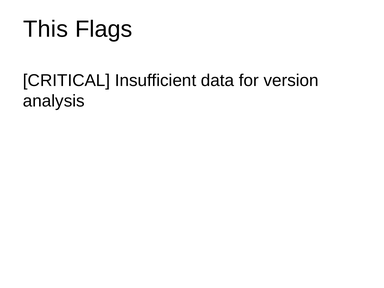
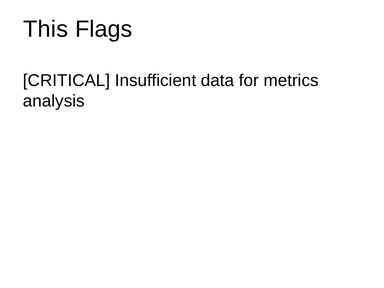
version: version -> metrics (291, 81)
